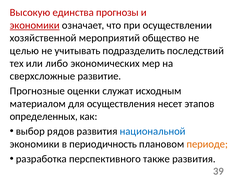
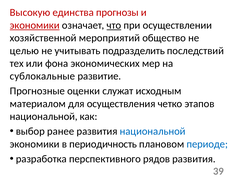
что underline: none -> present (114, 25)
либо: либо -> фона (57, 63)
сверхсложные: сверхсложные -> сублокальные (42, 76)
несет: несет -> четко (170, 103)
определенных: определенных -> национальной (44, 116)
рядов: рядов -> ранее (61, 131)
периоде colour: orange -> blue (207, 144)
также: также -> рядов (157, 158)
